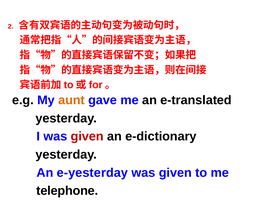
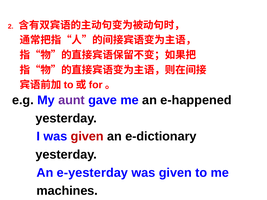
aunt colour: orange -> purple (71, 100)
e-translated: e-translated -> e-happened (196, 100)
telephone: telephone -> machines (67, 191)
